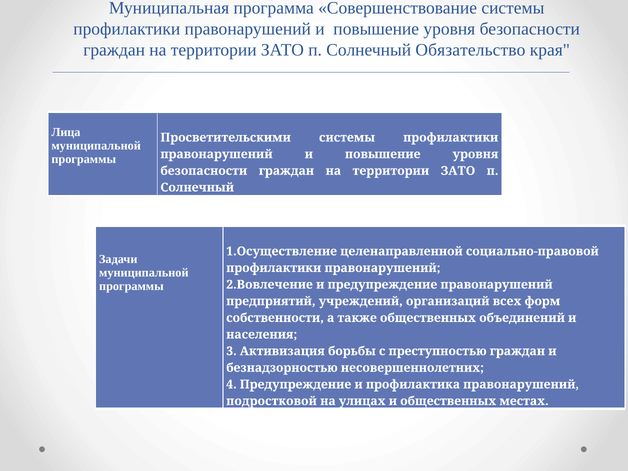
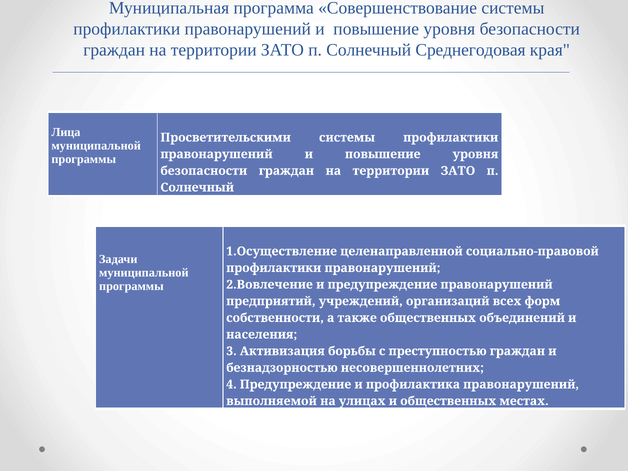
Обязательство: Обязательство -> Среднегодовая (471, 50)
подростковой: подростковой -> выполняемой (272, 401)
